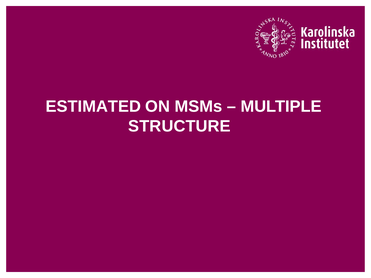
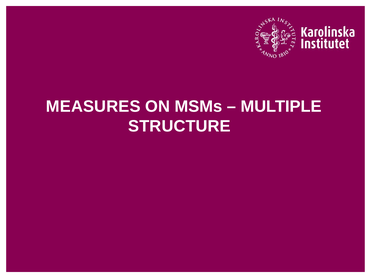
ESTIMATED: ESTIMATED -> MEASURES (93, 107)
